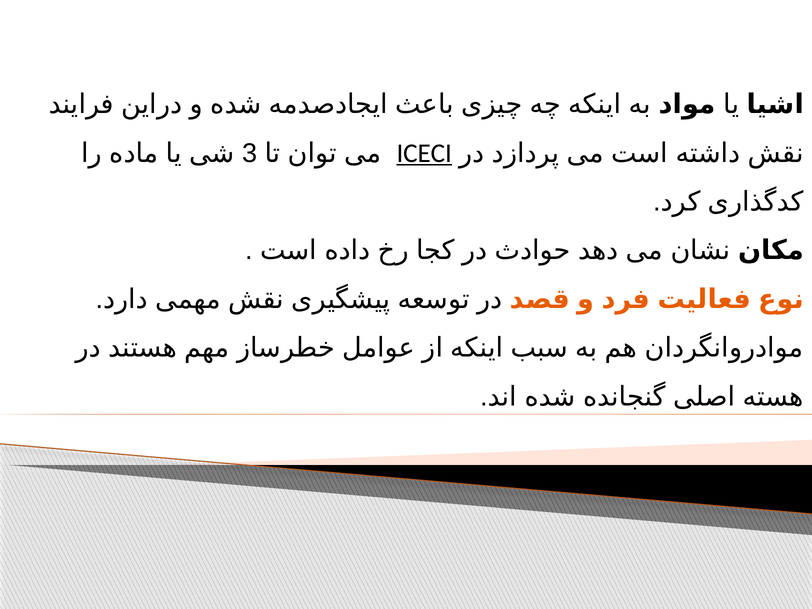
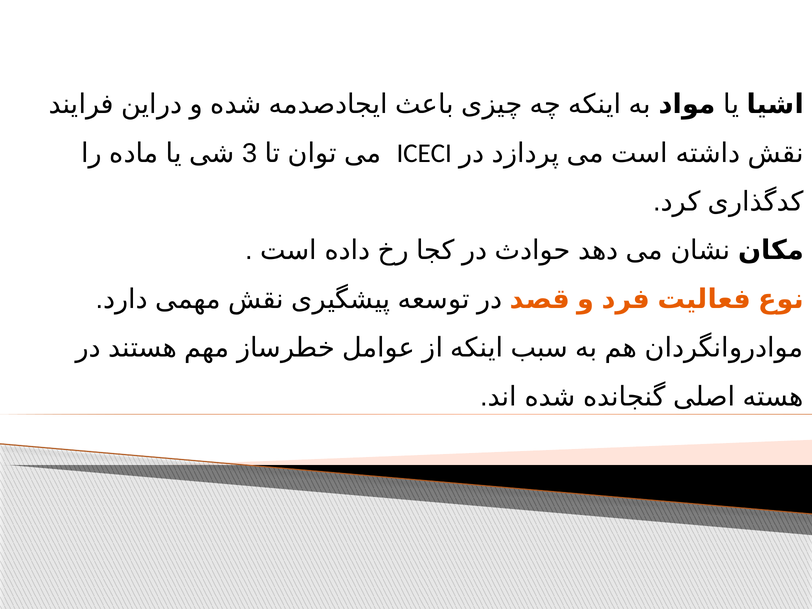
ICECI underline: present -> none (424, 153)
